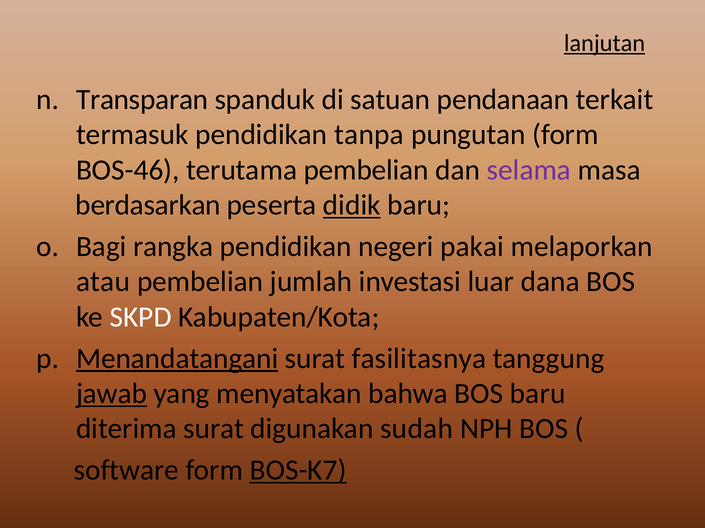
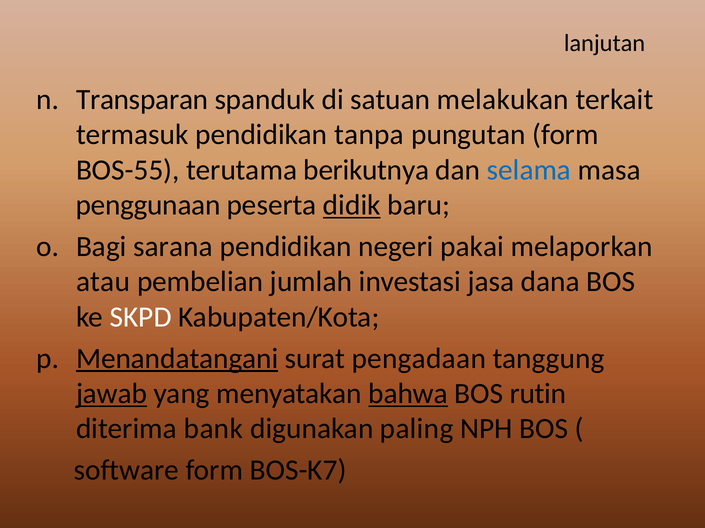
lanjutan underline: present -> none (605, 43)
pendanaan: pendanaan -> melakukan (503, 100)
BOS-46: BOS-46 -> BOS-55 (128, 170)
terutama pembelian: pembelian -> berikutnya (366, 170)
selama colour: purple -> blue (529, 170)
berdasarkan: berdasarkan -> penggunaan (148, 205)
rangka: rangka -> sarana (173, 247)
luar: luar -> jasa (491, 282)
fasilitasnya: fasilitasnya -> pengadaan (419, 359)
bahwa underline: none -> present (408, 394)
BOS baru: baru -> rutin (538, 394)
diterima surat: surat -> bank (213, 429)
sudah: sudah -> paling (417, 429)
BOS-K7 underline: present -> none (298, 471)
